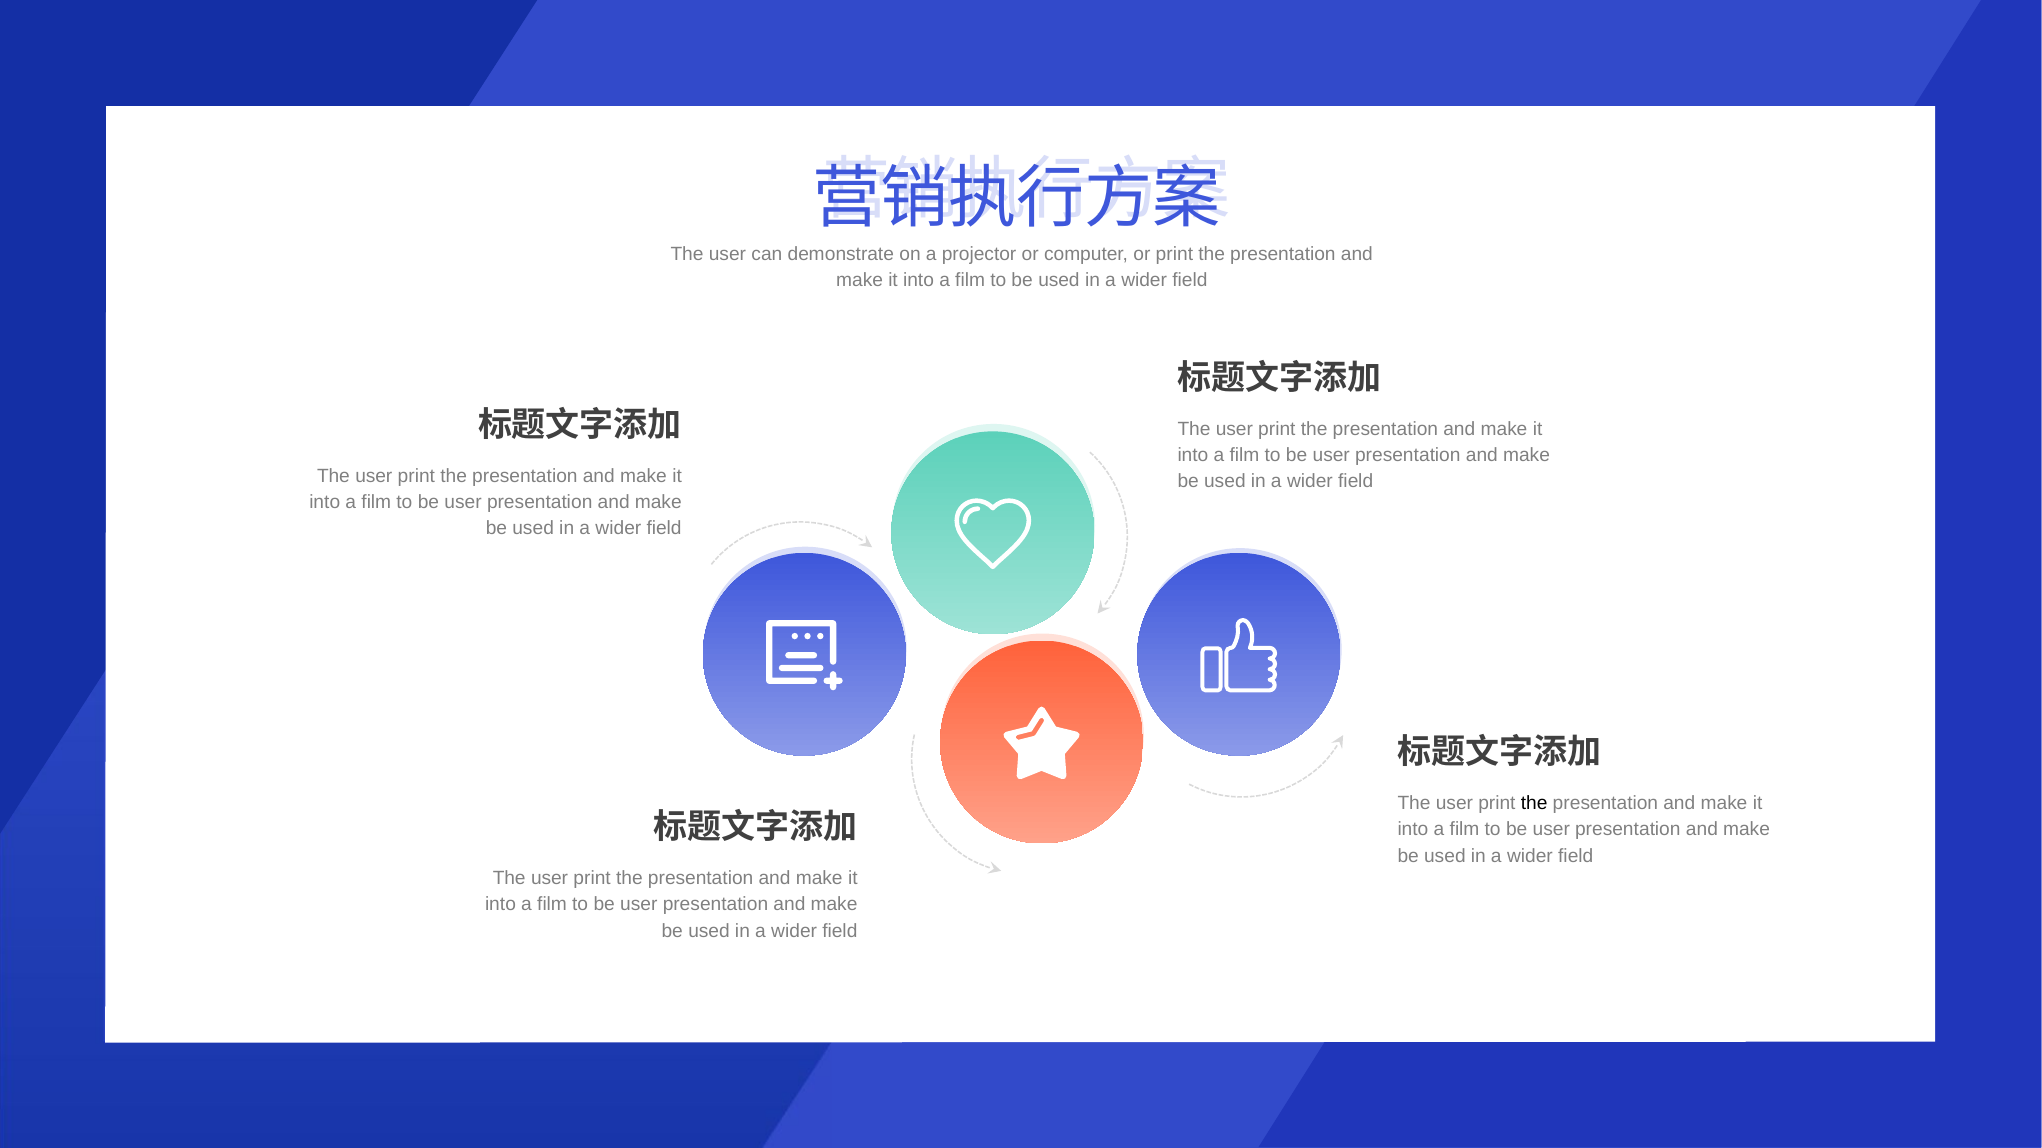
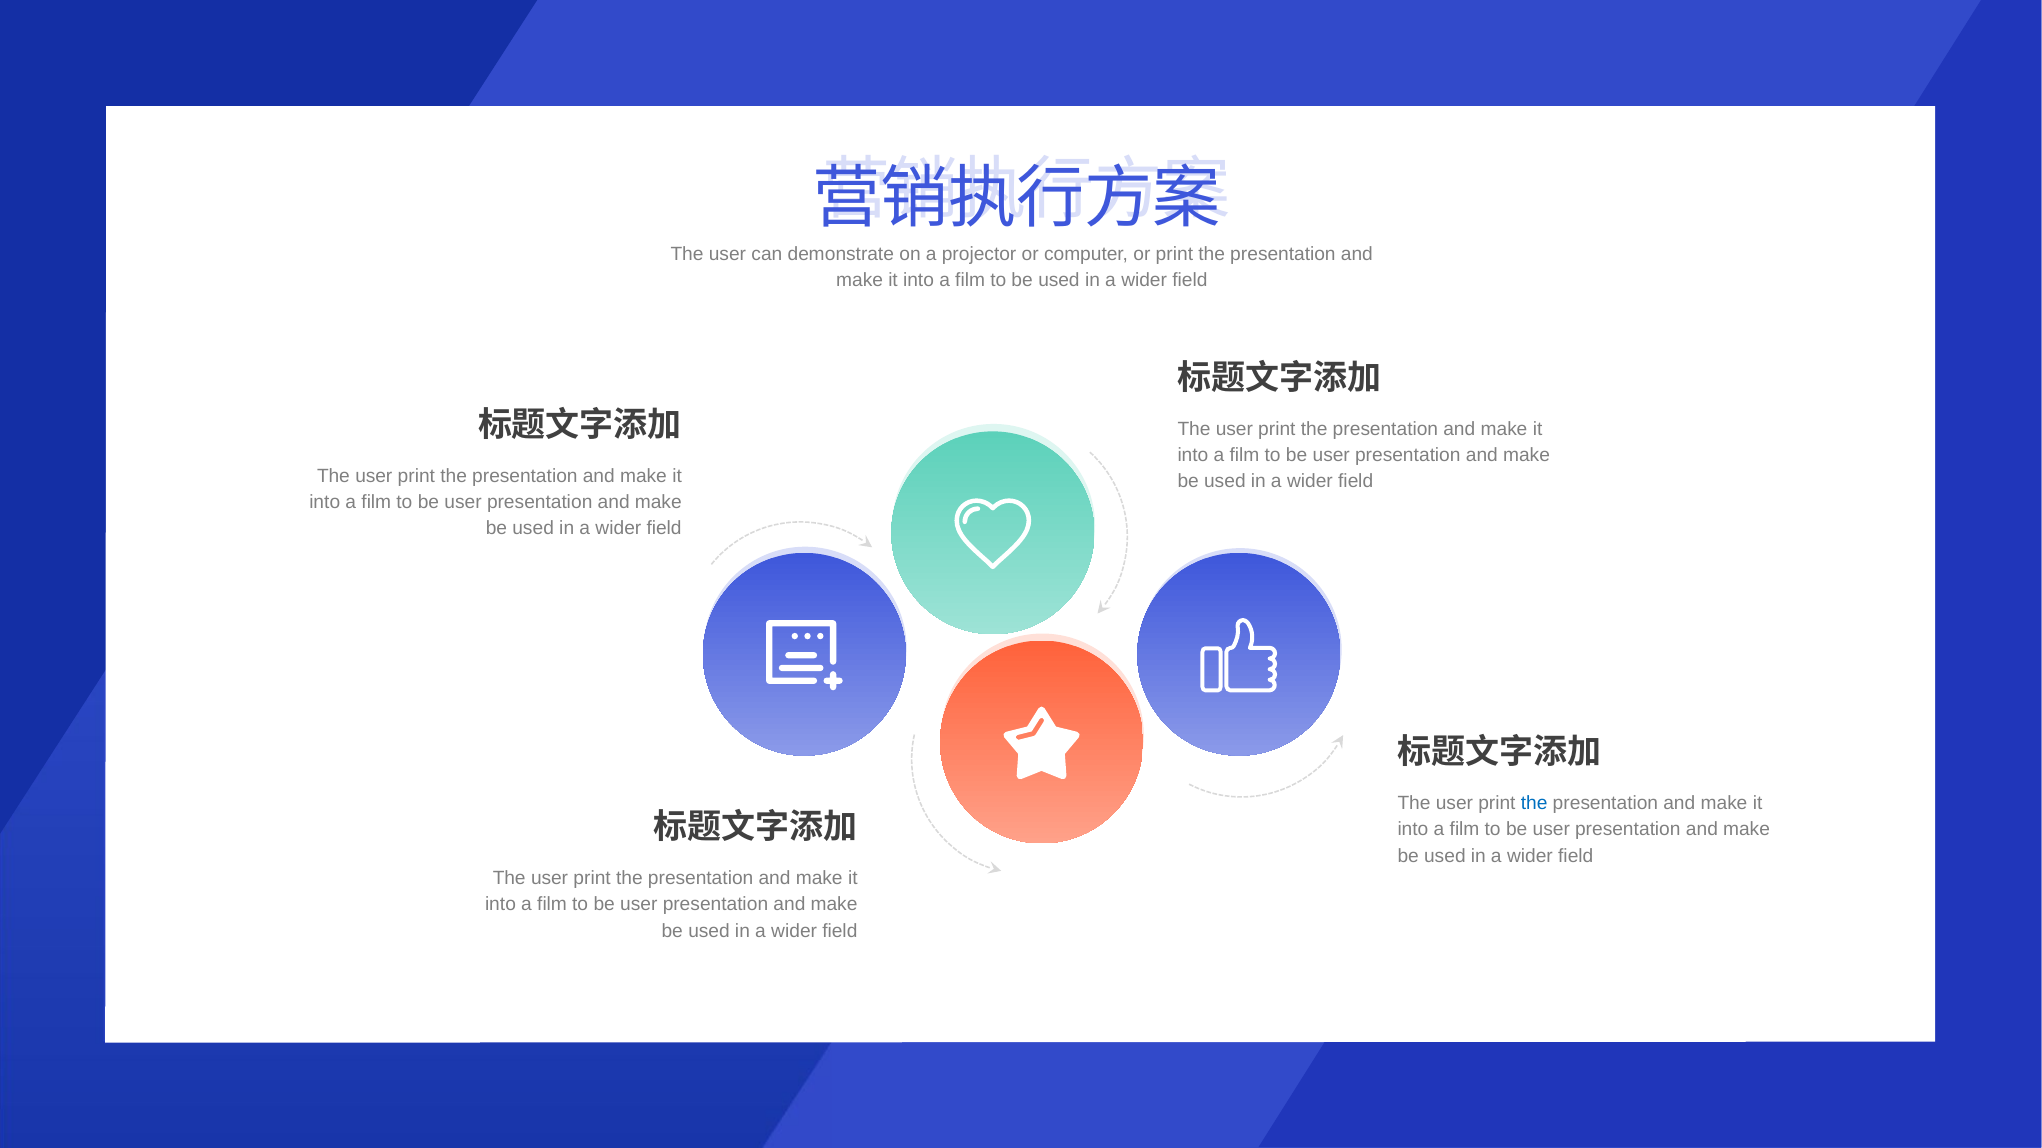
the colour: black -> blue (1534, 804)
